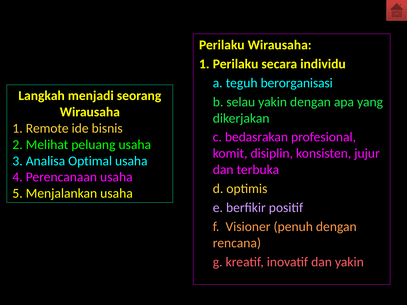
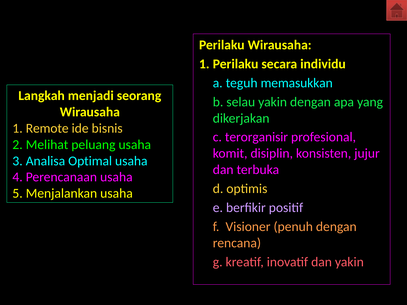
berorganisasi: berorganisasi -> memasukkan (297, 83)
bedasrakan: bedasrakan -> terorganisir (257, 137)
